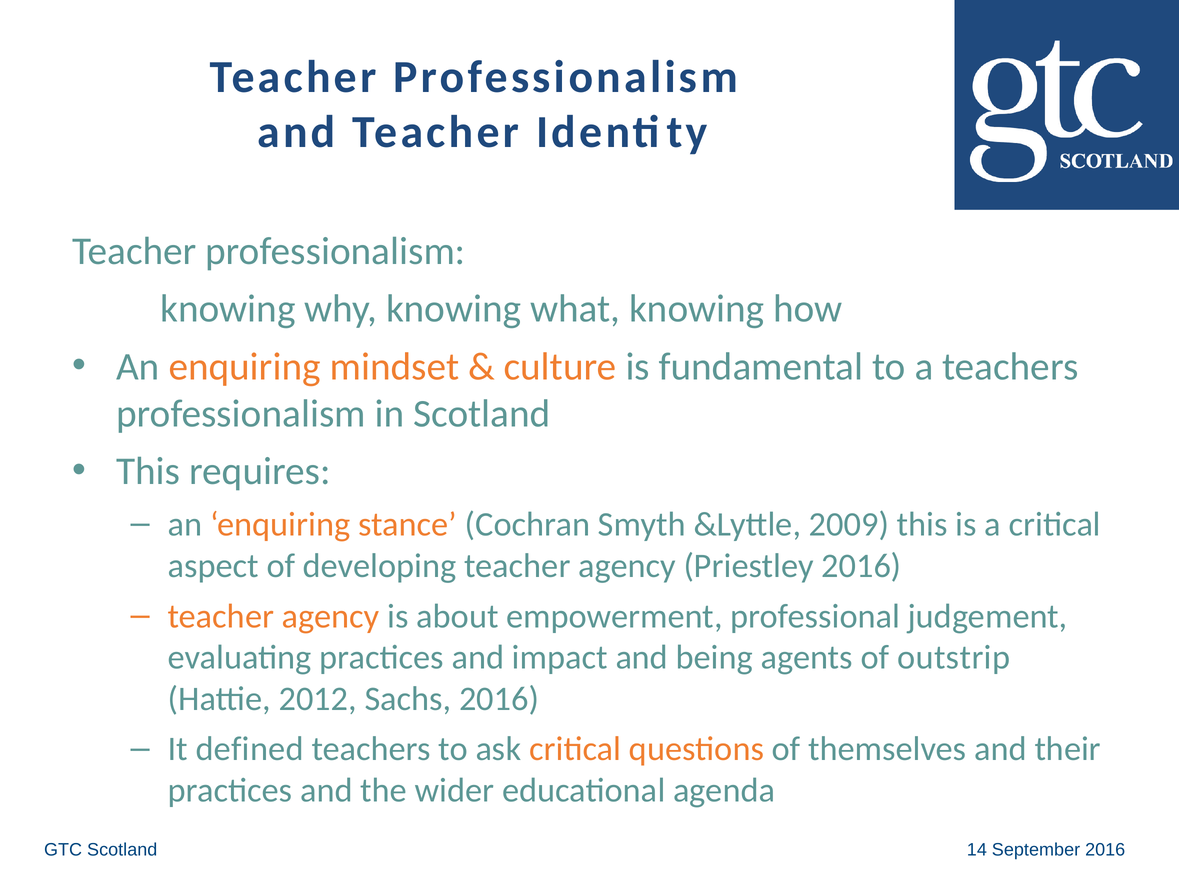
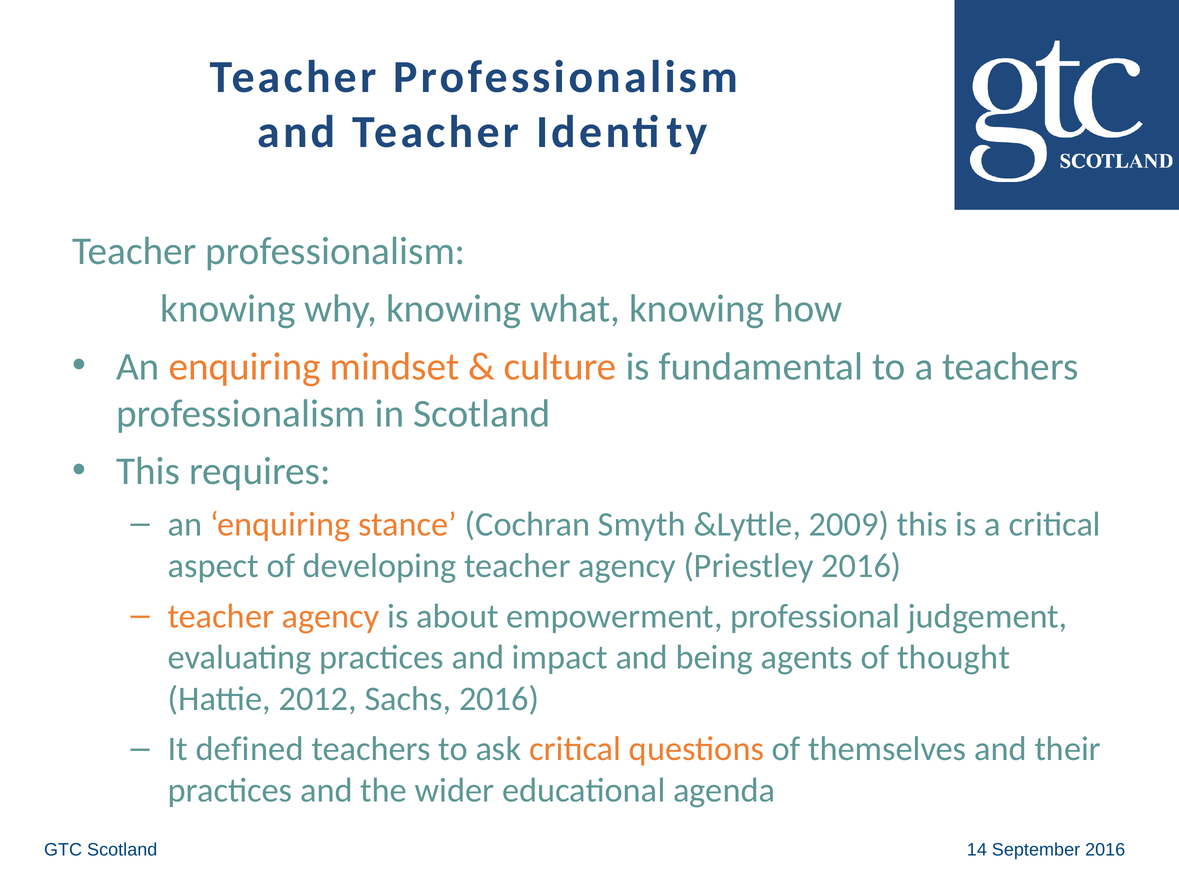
outstrip: outstrip -> thought (954, 658)
